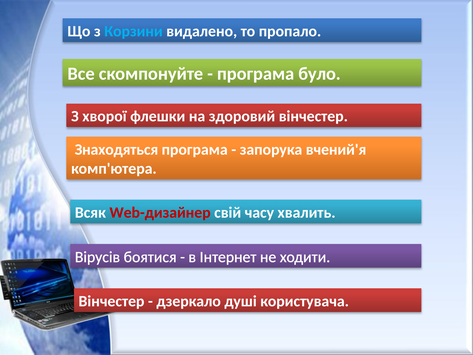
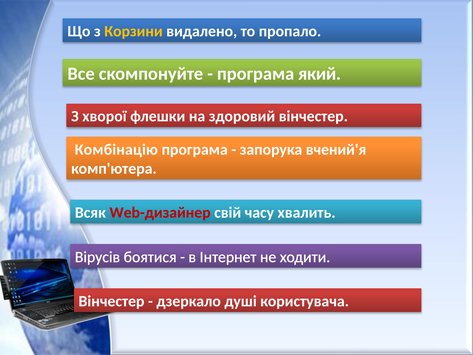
Корзини colour: light blue -> yellow (134, 31)
було: було -> який (320, 74)
Знаходяться: Знаходяться -> Комбінацію (116, 150)
